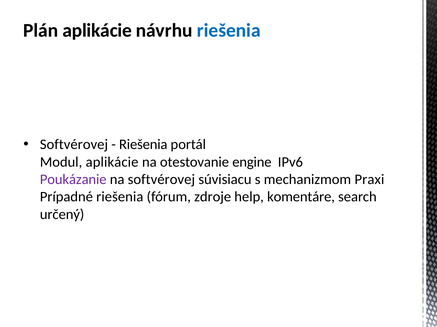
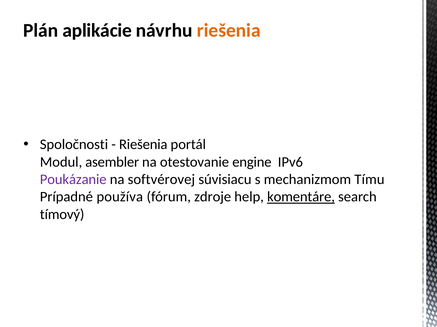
riešenia colour: blue -> orange (229, 31)
Softvérovej: Softvérovej -> Spoločnosti (74, 145)
Modul aplikácie: aplikácie -> asembler (112, 162)
Praxi: Praxi -> Tímu (369, 180)
Prípadné riešenia: riešenia -> používa (120, 197)
komentáre underline: none -> present (301, 197)
určený: určený -> tímový (62, 215)
